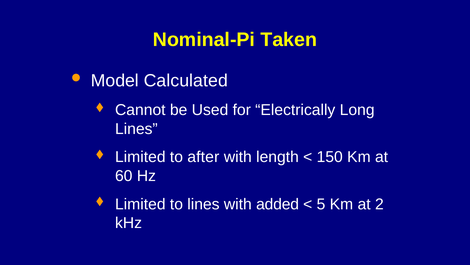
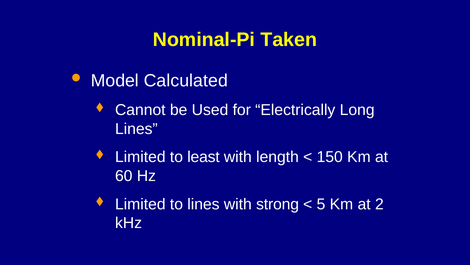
after: after -> least (203, 157)
added: added -> strong (278, 204)
